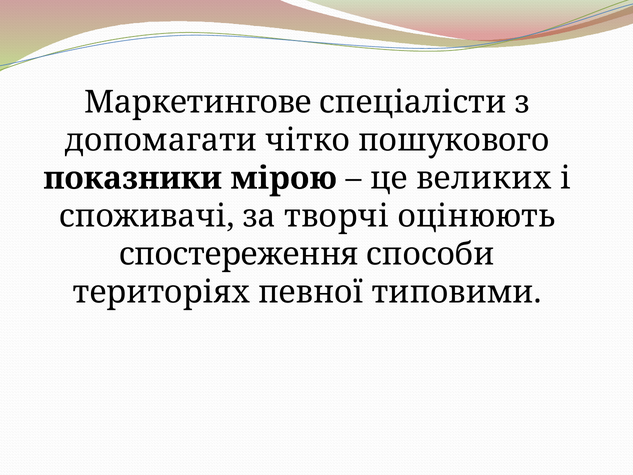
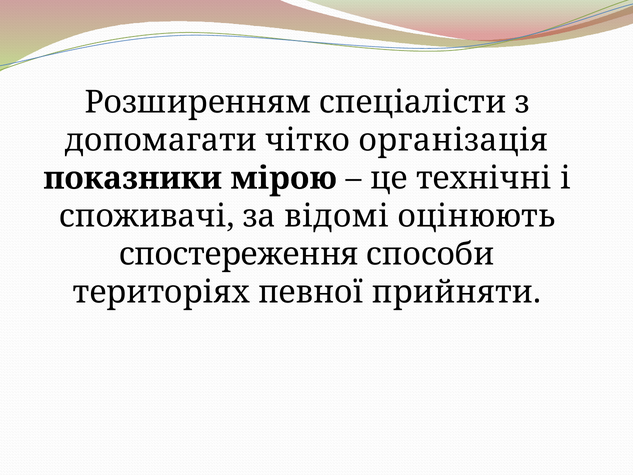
Маркетингове: Маркетингове -> Розширенням (198, 102)
пошукового: пошукового -> організація (454, 140)
великих: великих -> технічні (484, 178)
творчі: творчі -> відомі (337, 216)
типовими: типовими -> прийняти (457, 292)
